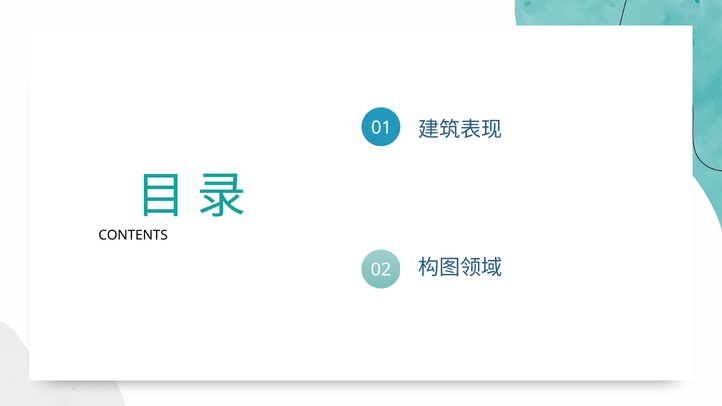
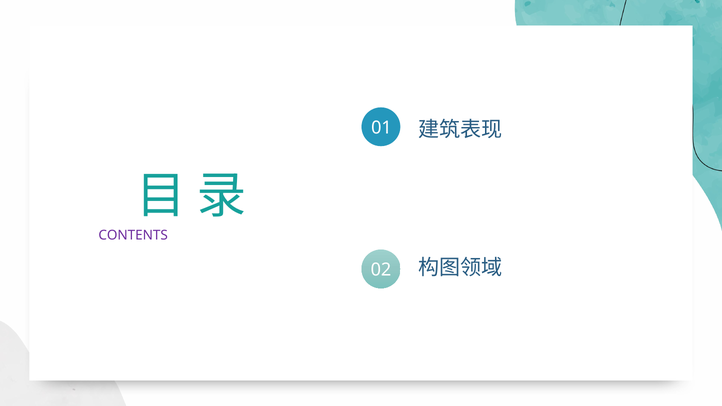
CONTENTS colour: black -> purple (133, 235)
